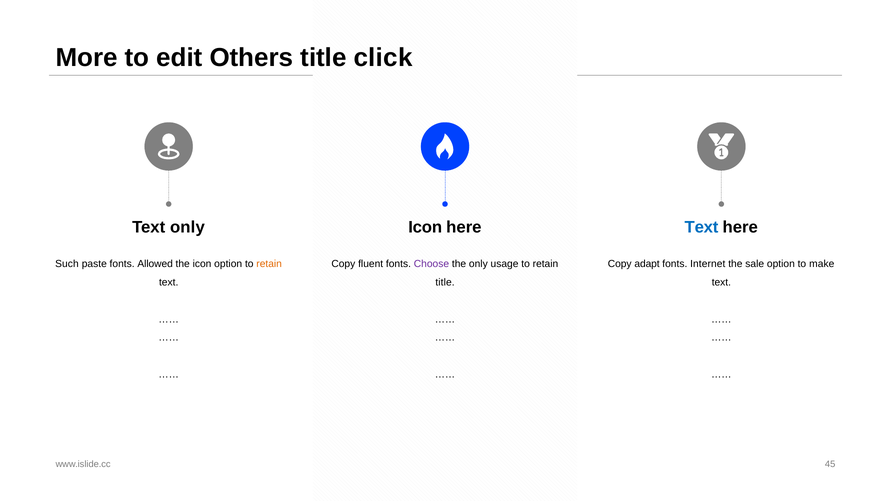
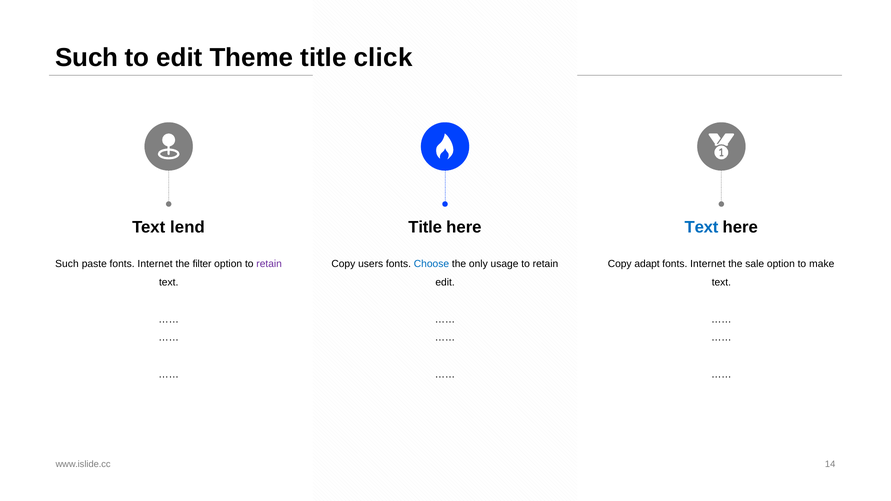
More: More -> Such (87, 58)
Others: Others -> Theme (251, 58)
Text only: only -> lend (187, 227)
Icon: Icon -> Title (425, 227)
paste fonts Allowed: Allowed -> Internet (155, 264)
the icon: icon -> filter (202, 264)
retain colour: orange -> purple (269, 264)
fluent: fluent -> users (371, 264)
Choose colour: purple -> blue (431, 264)
title: title -> edit (445, 283)
45: 45 -> 14 (830, 464)
